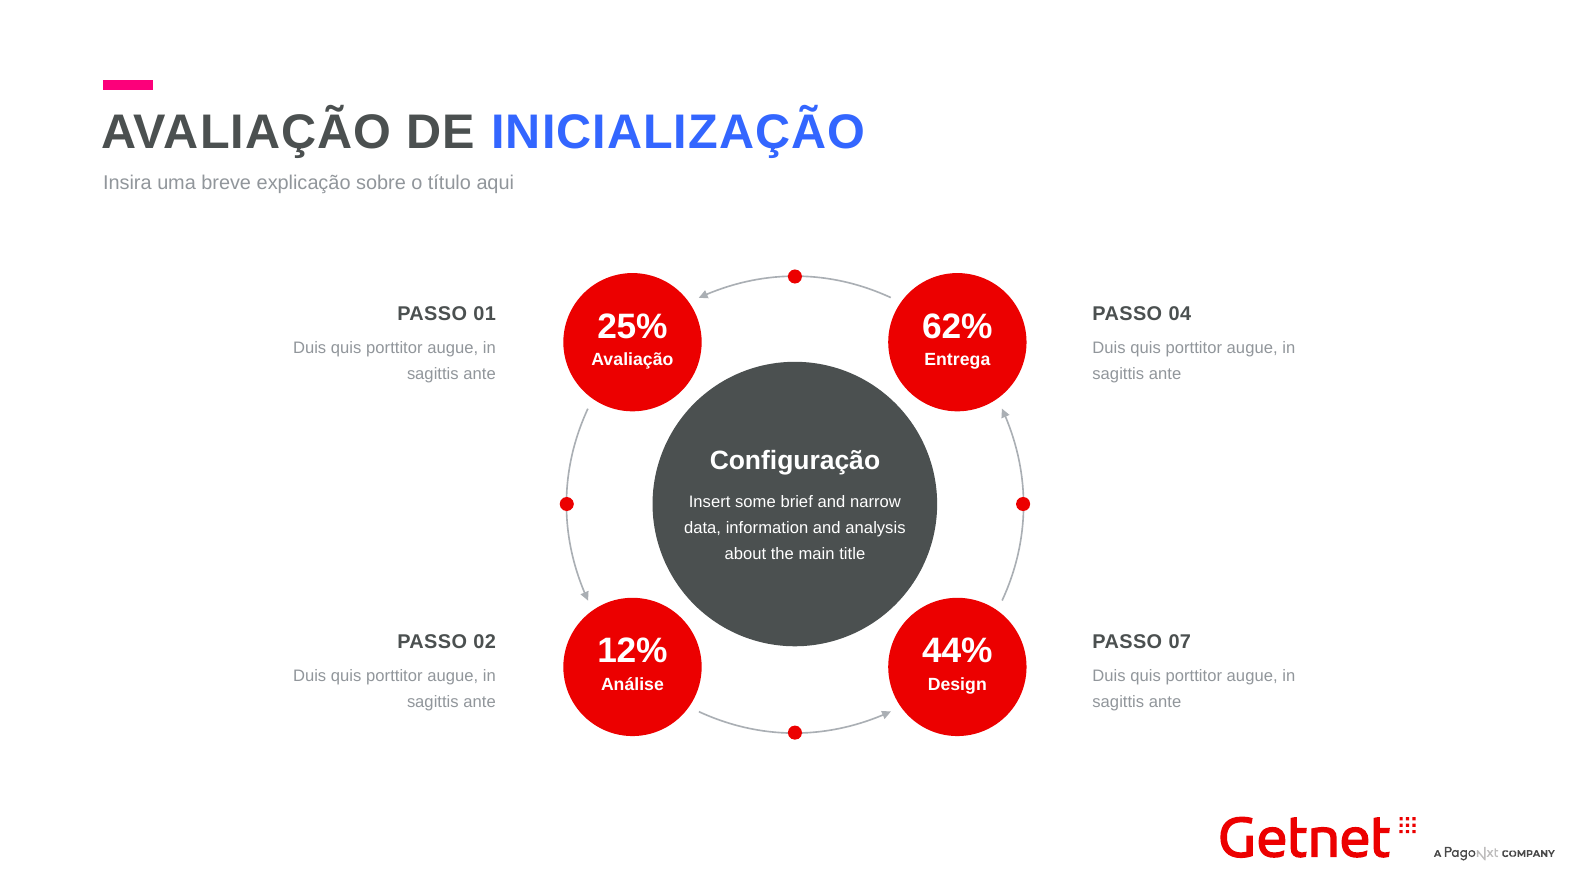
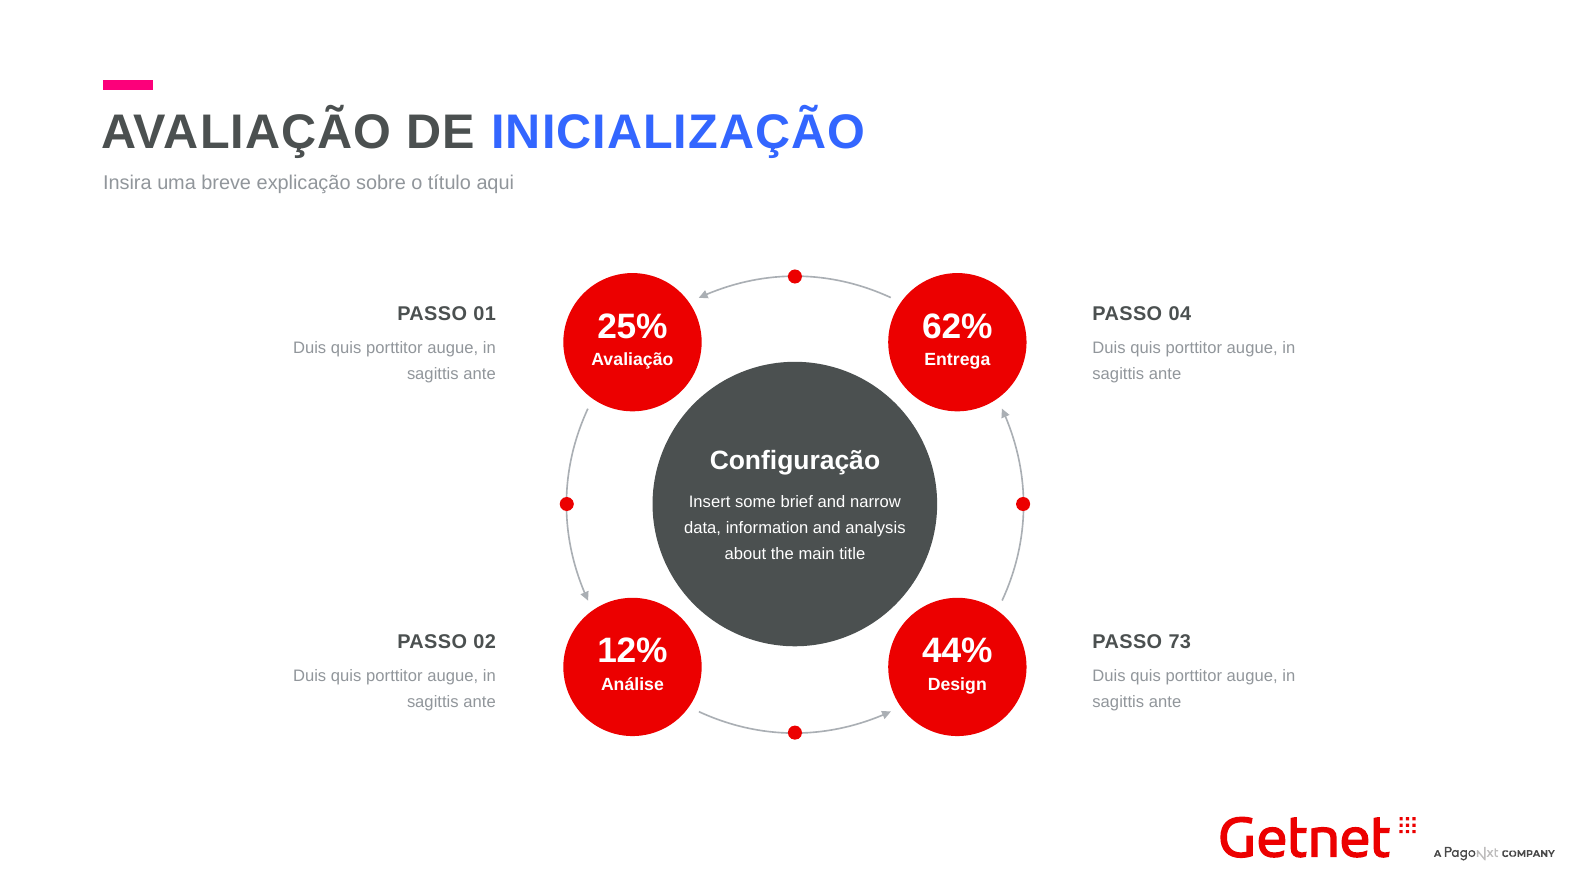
07: 07 -> 73 (1180, 642)
